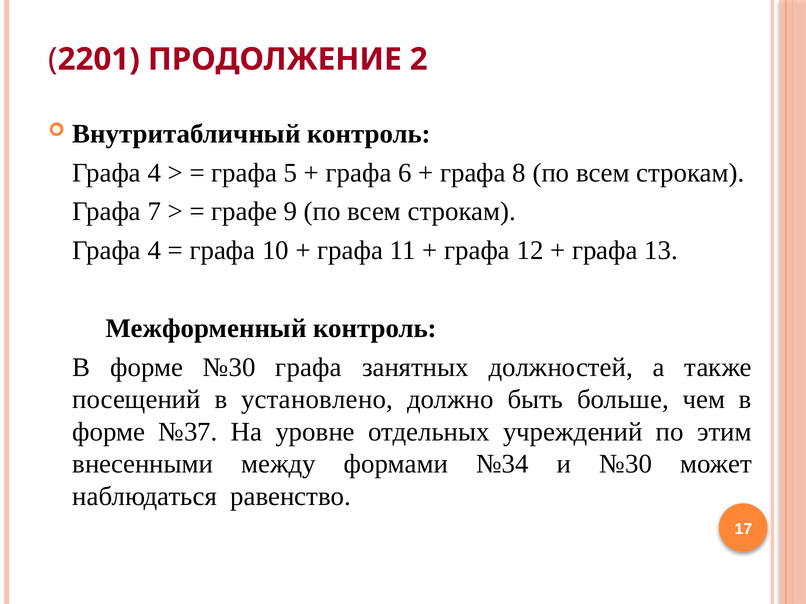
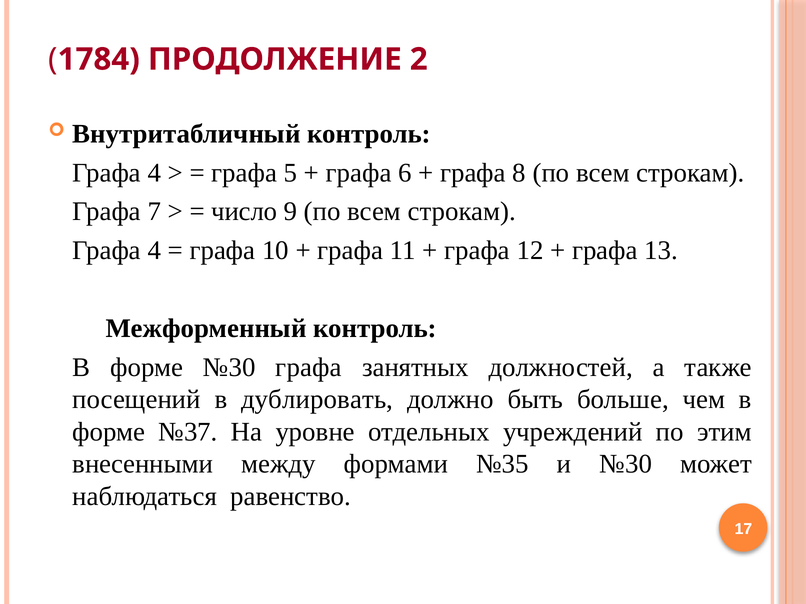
2201: 2201 -> 1784 (99, 59)
графе: графе -> число (244, 212)
установлено: установлено -> дублировать (317, 400)
№34: №34 -> №35 (502, 464)
